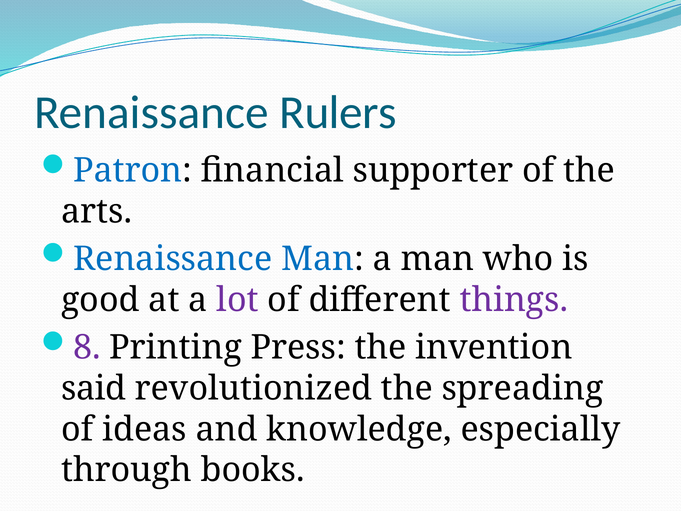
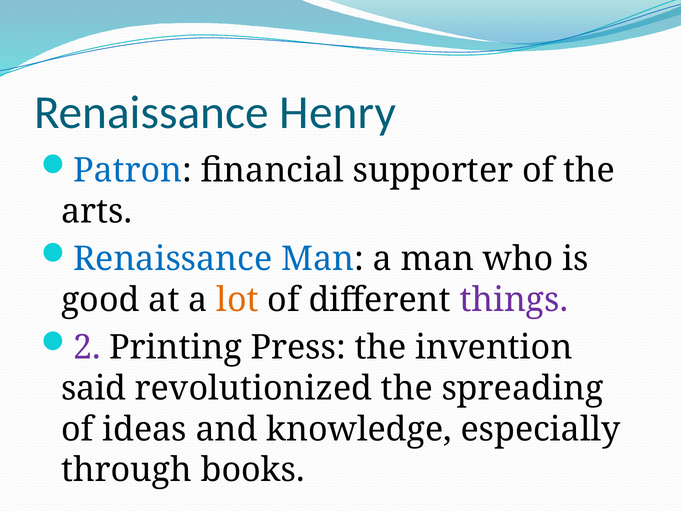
Rulers: Rulers -> Henry (338, 112)
lot colour: purple -> orange (238, 300)
8: 8 -> 2 (87, 347)
